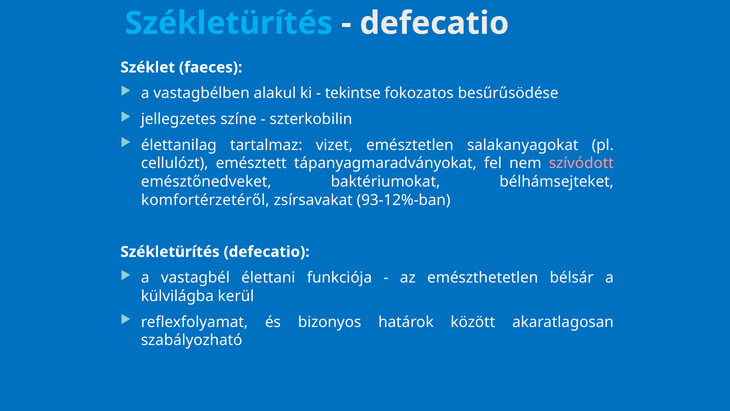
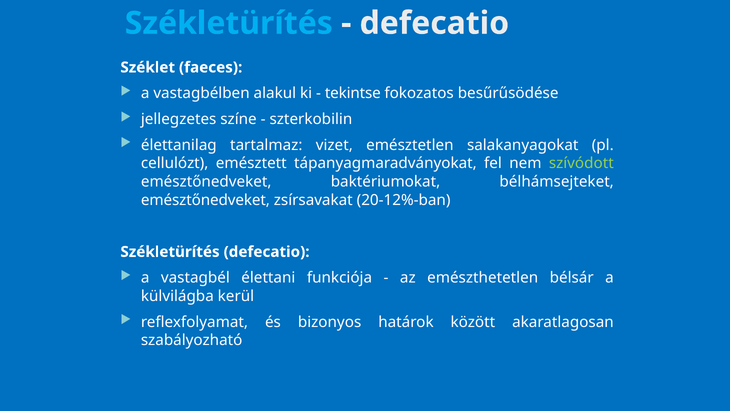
szívódott colour: pink -> light green (581, 163)
komfortérzetéről: komfortérzetéről -> emésztőnedveket (205, 200)
93-12%-ban: 93-12%-ban -> 20-12%-ban (404, 200)
